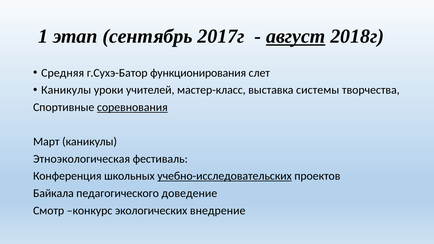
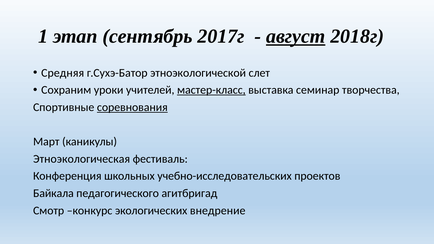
функционирования: функционирования -> этноэкологической (198, 73)
Каникулы: Каникулы -> Сохраним (66, 90)
мастер-класс underline: none -> present (211, 90)
системы: системы -> семинар (318, 90)
учебно-исследовательских underline: present -> none (225, 176)
доведение: доведение -> агитбригад (189, 193)
